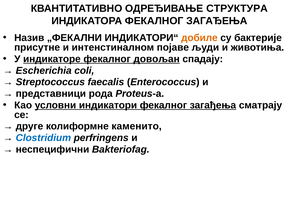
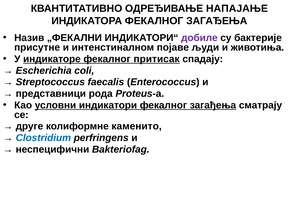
СТРУКТУРА: СТРУКТУРА -> НАПАЈАЊЕ (237, 8)
добиле colour: orange -> purple (199, 38)
довољан: довољан -> притисак (157, 59)
